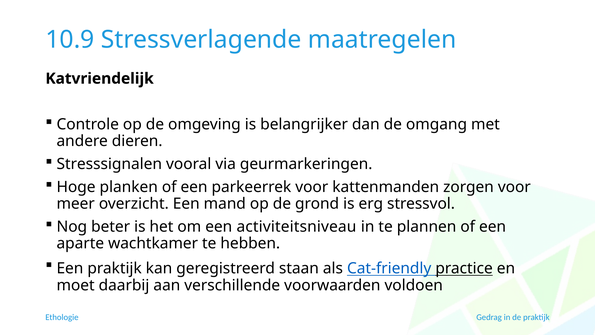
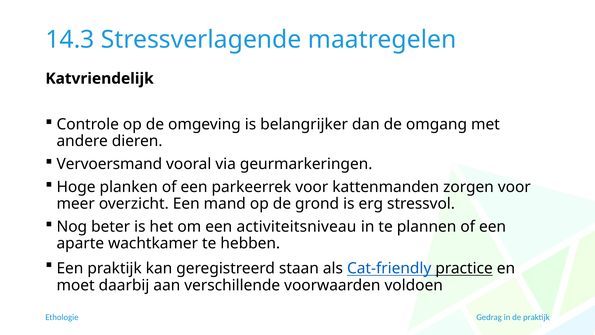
10.9: 10.9 -> 14.3 (70, 40)
Stresssignalen: Stresssignalen -> Vervoersmand (109, 164)
